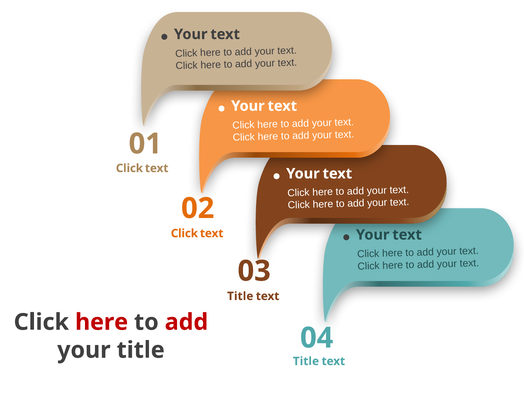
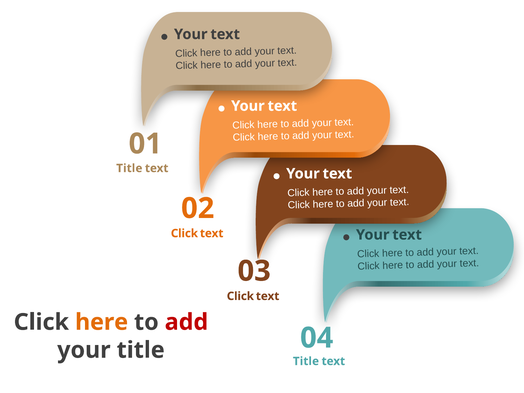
Click: Click -> Title (129, 168)
Title: Title -> Click (240, 296)
here colour: red -> orange (102, 322)
